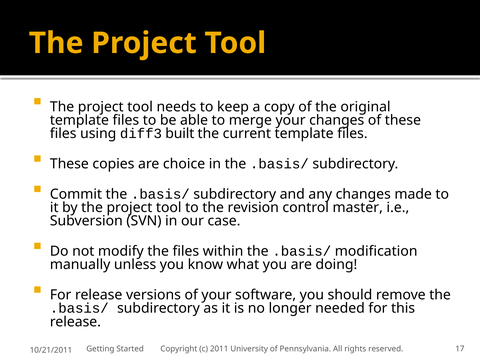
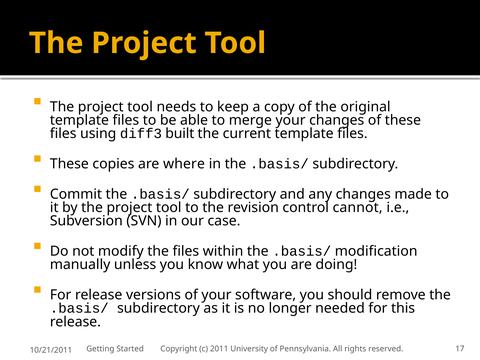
choice: choice -> where (184, 164)
master: master -> cannot (358, 208)
